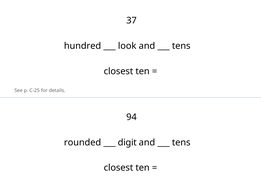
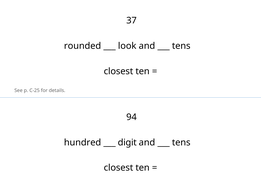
hundred: hundred -> rounded (83, 46)
rounded: rounded -> hundred (83, 143)
